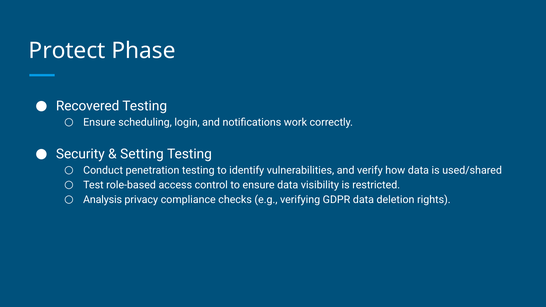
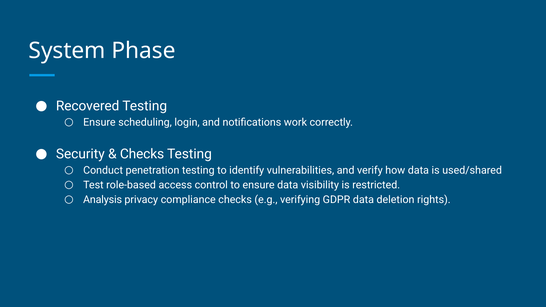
Protect: Protect -> System (67, 51)
Setting: Setting -> Checks (142, 154)
